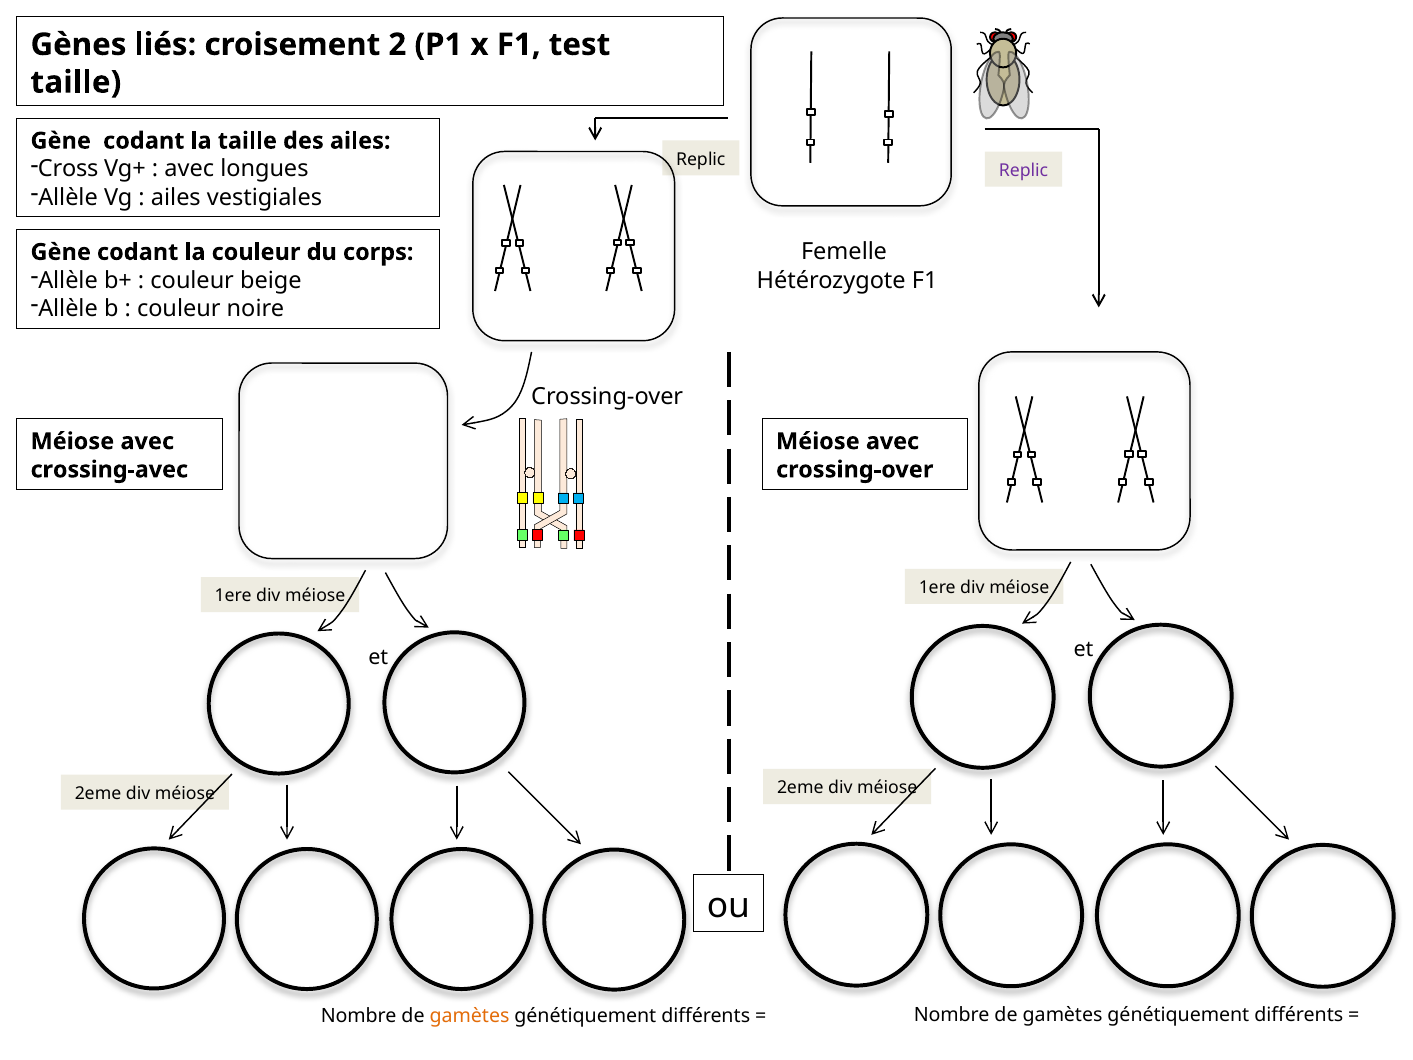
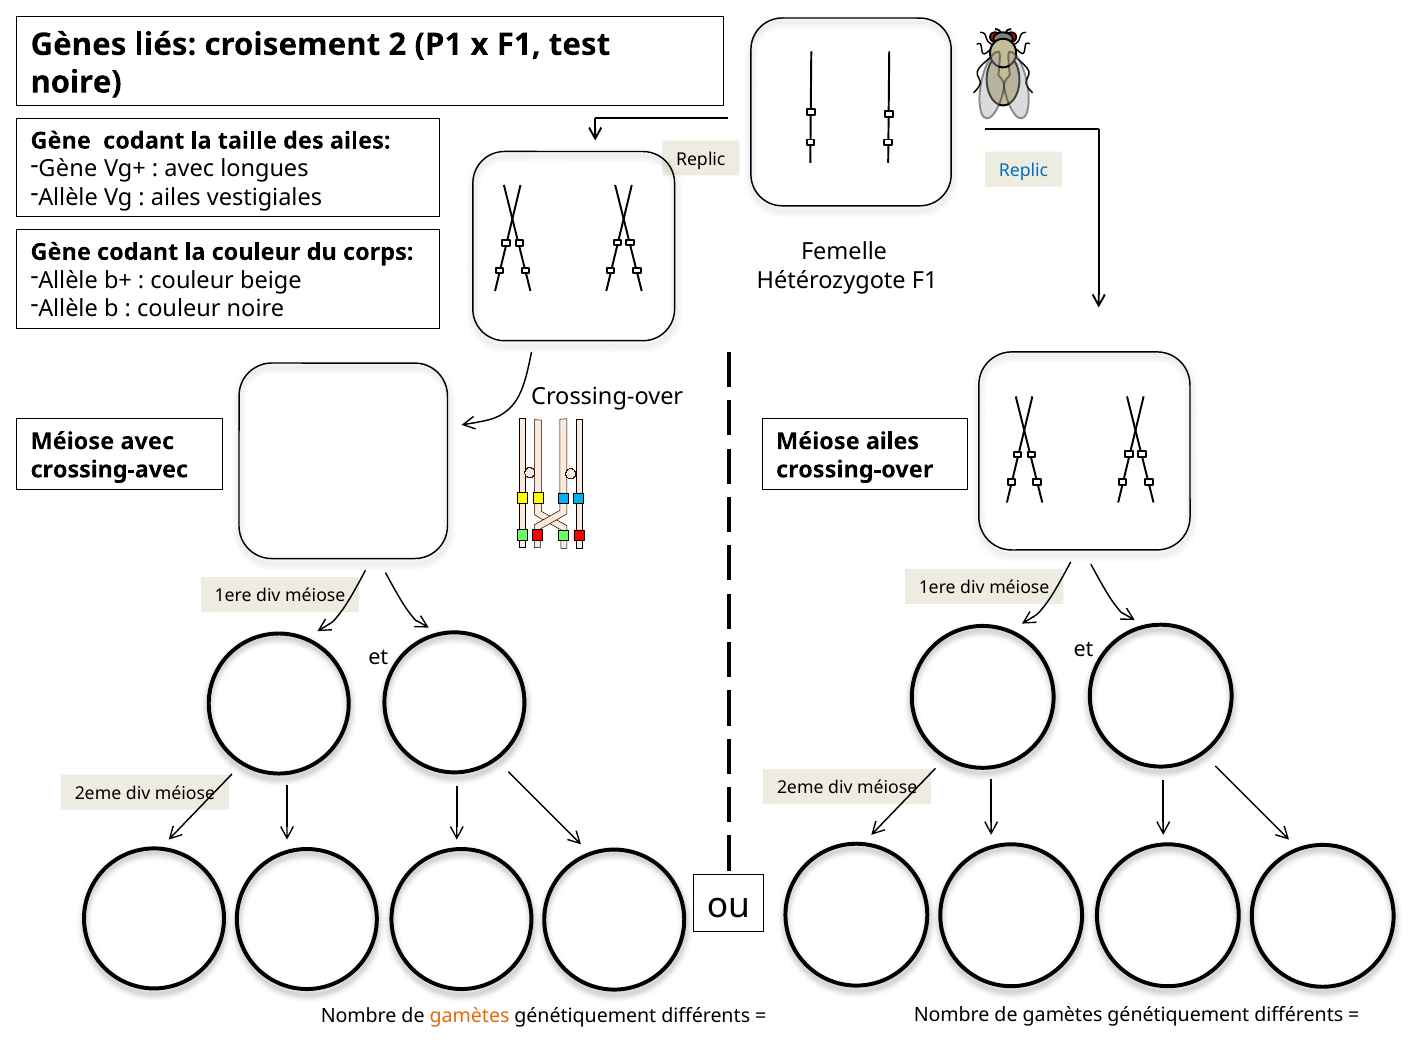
taille: taille -> noire (76, 82)
Cross: Cross -> Gène (68, 169)
Replic colour: purple -> blue (1024, 170)
avec: avec -> ailes (892, 441)
